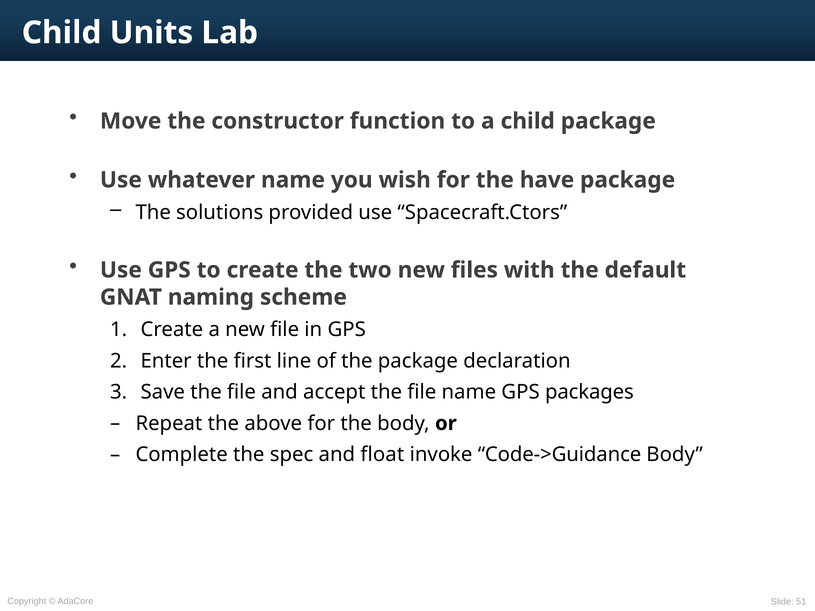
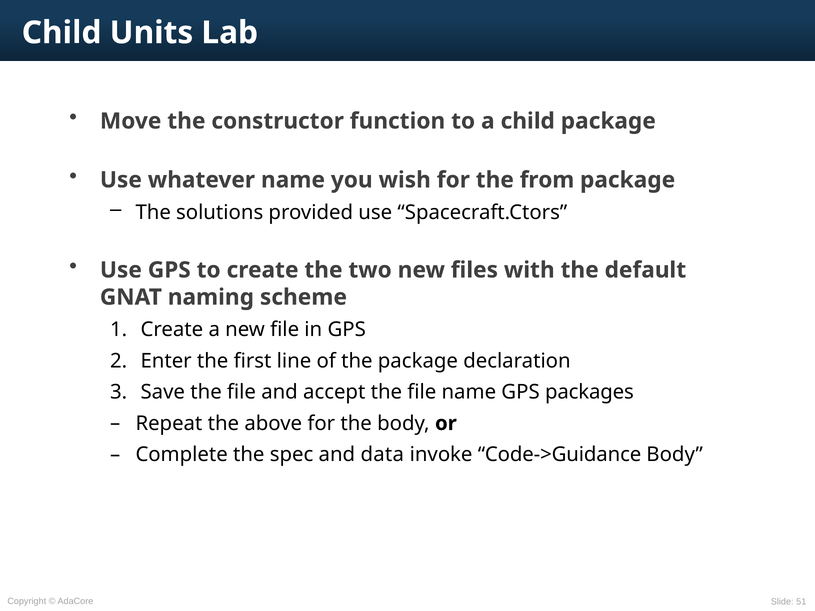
have: have -> from (547, 180)
float: float -> data (382, 455)
